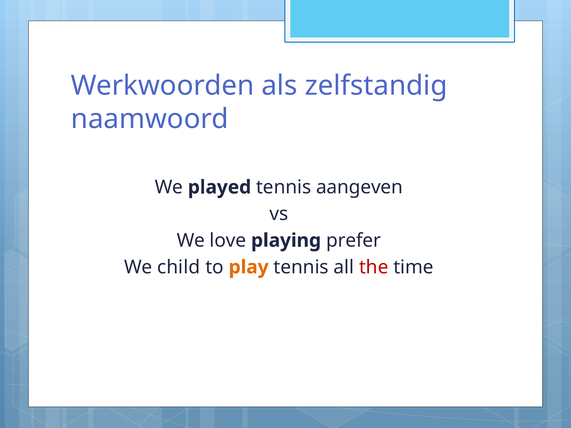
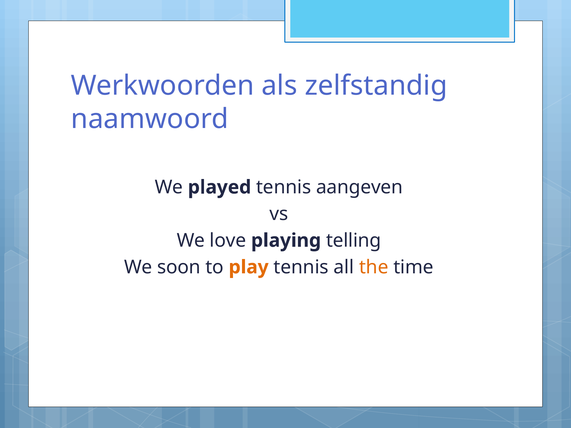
prefer: prefer -> telling (354, 241)
child: child -> soon (179, 267)
the colour: red -> orange (374, 267)
